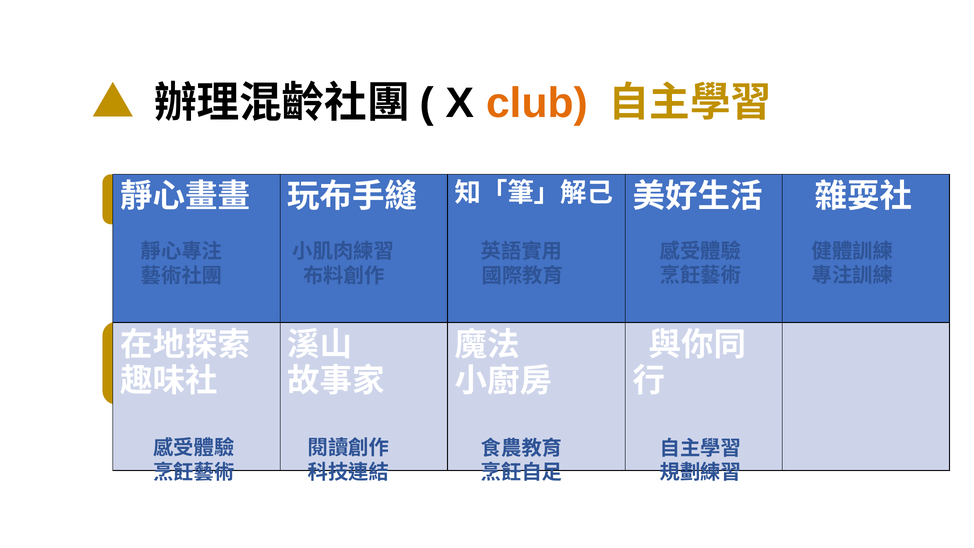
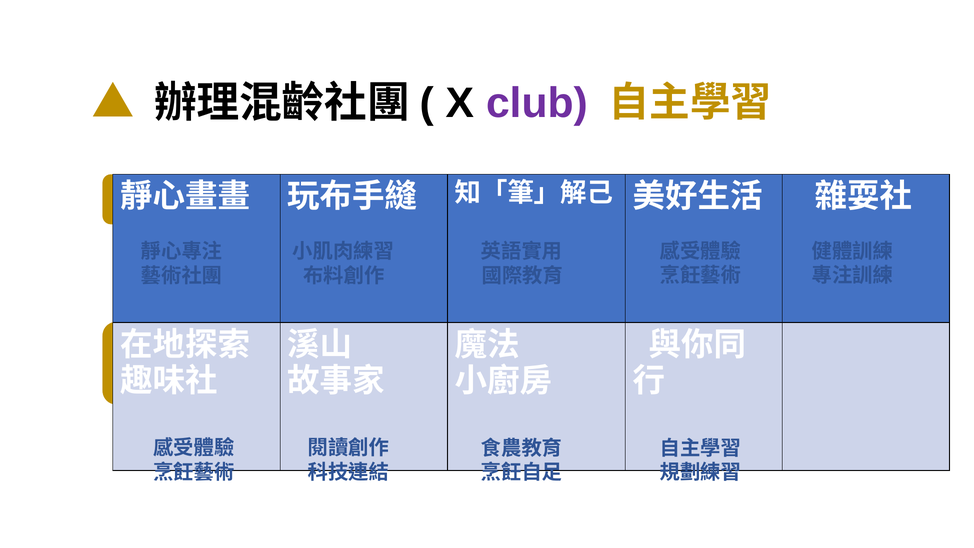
club colour: orange -> purple (537, 103)
